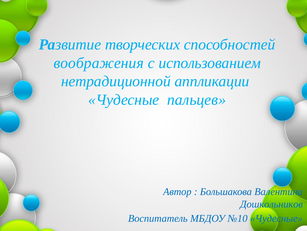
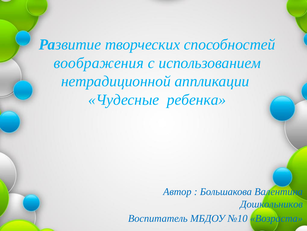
пальцев: пальцев -> ребенка (197, 100)
№10 Чудесные: Чудесные -> Возраста (276, 218)
